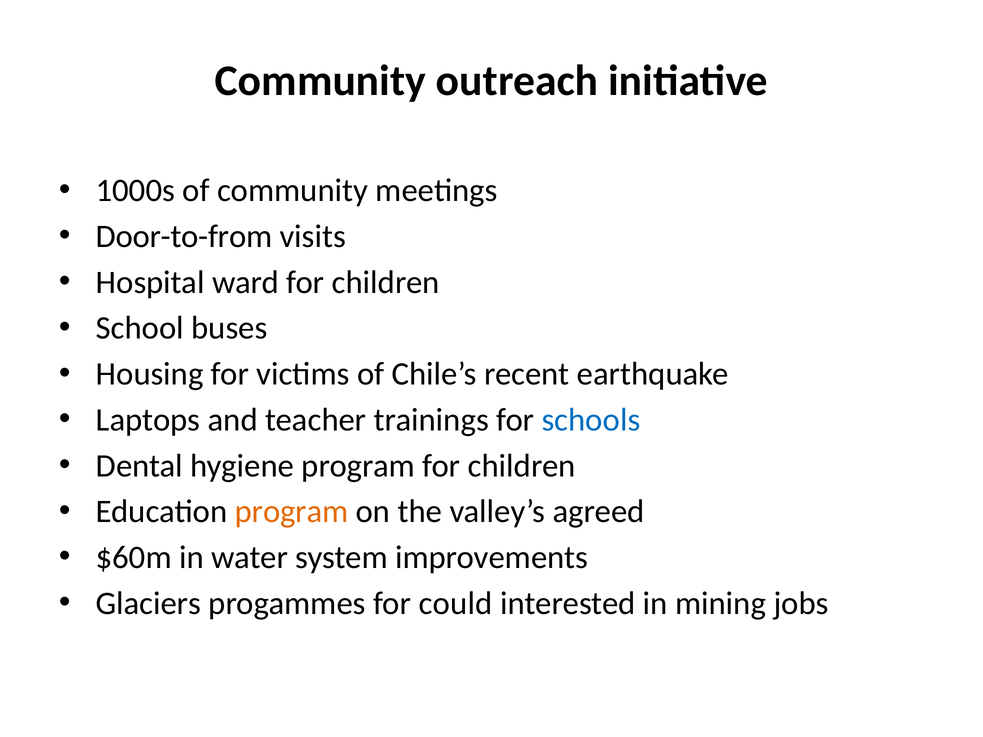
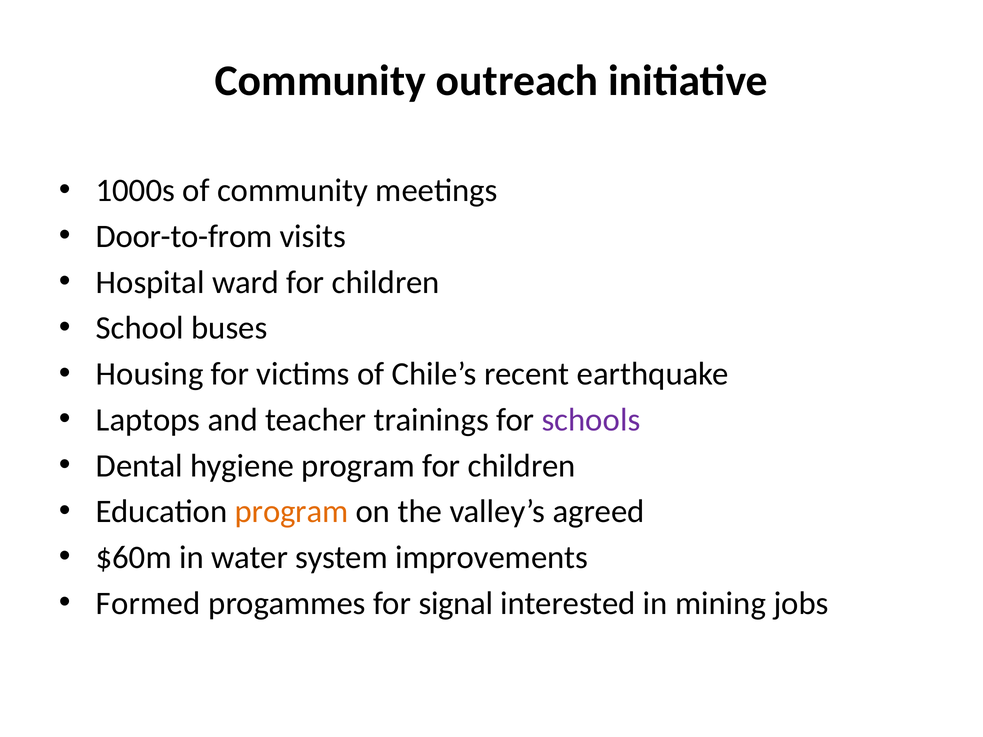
schools colour: blue -> purple (591, 420)
Glaciers: Glaciers -> Formed (148, 603)
could: could -> signal (456, 603)
